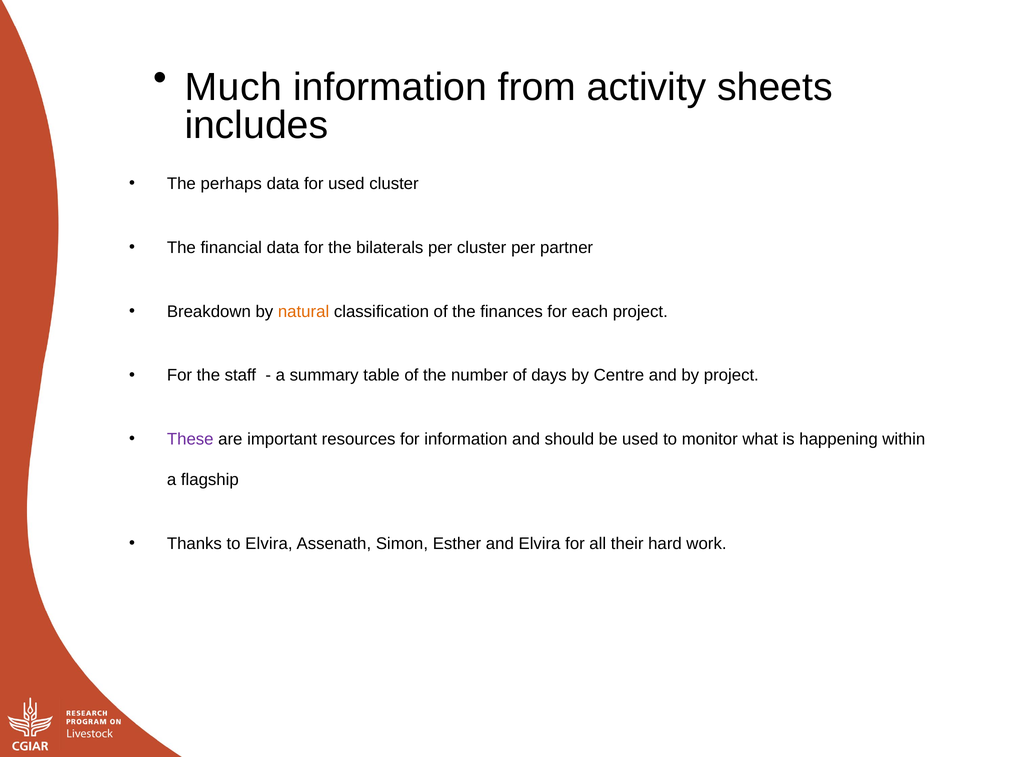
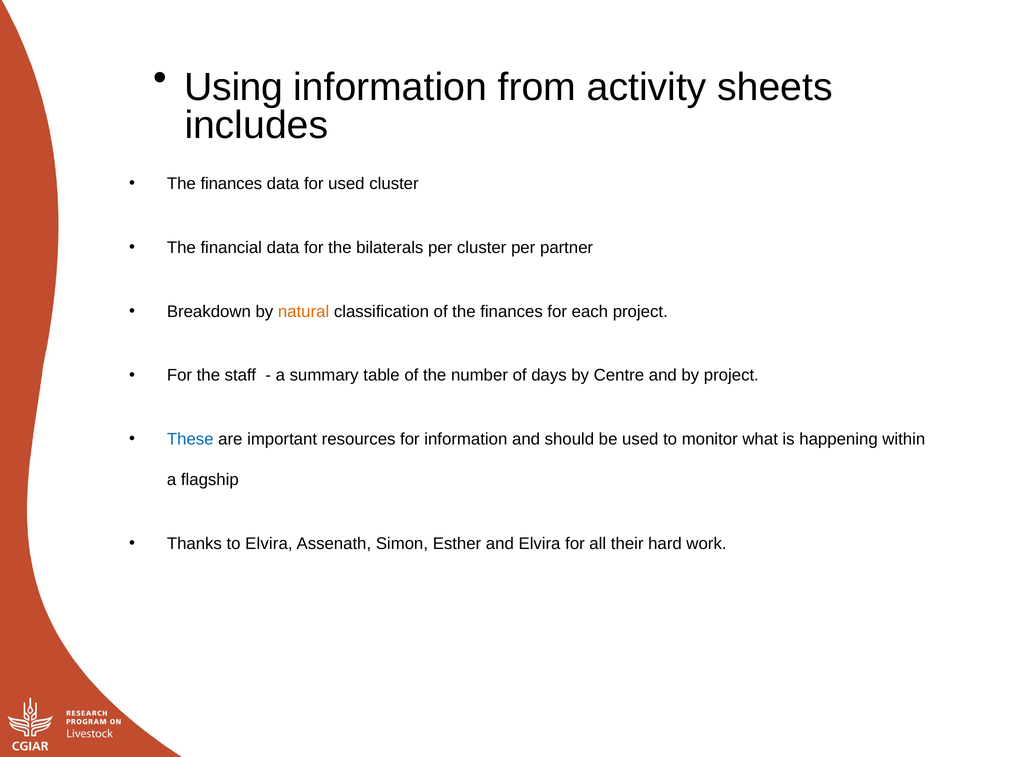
Much: Much -> Using (234, 87)
perhaps: perhaps -> finances (231, 184)
These colour: purple -> blue (190, 439)
